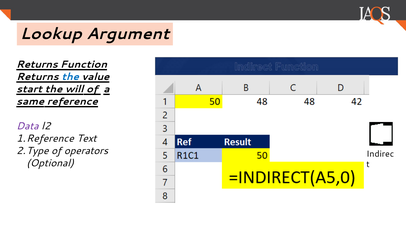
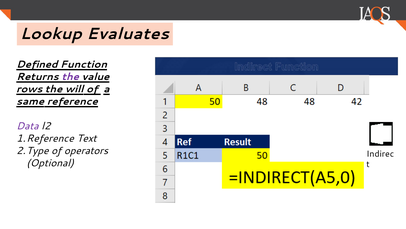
Argument: Argument -> Evaluates (128, 34)
Returns: Returns -> Defined (37, 64)
the colour: blue -> purple (70, 77)
start: start -> rows (29, 89)
